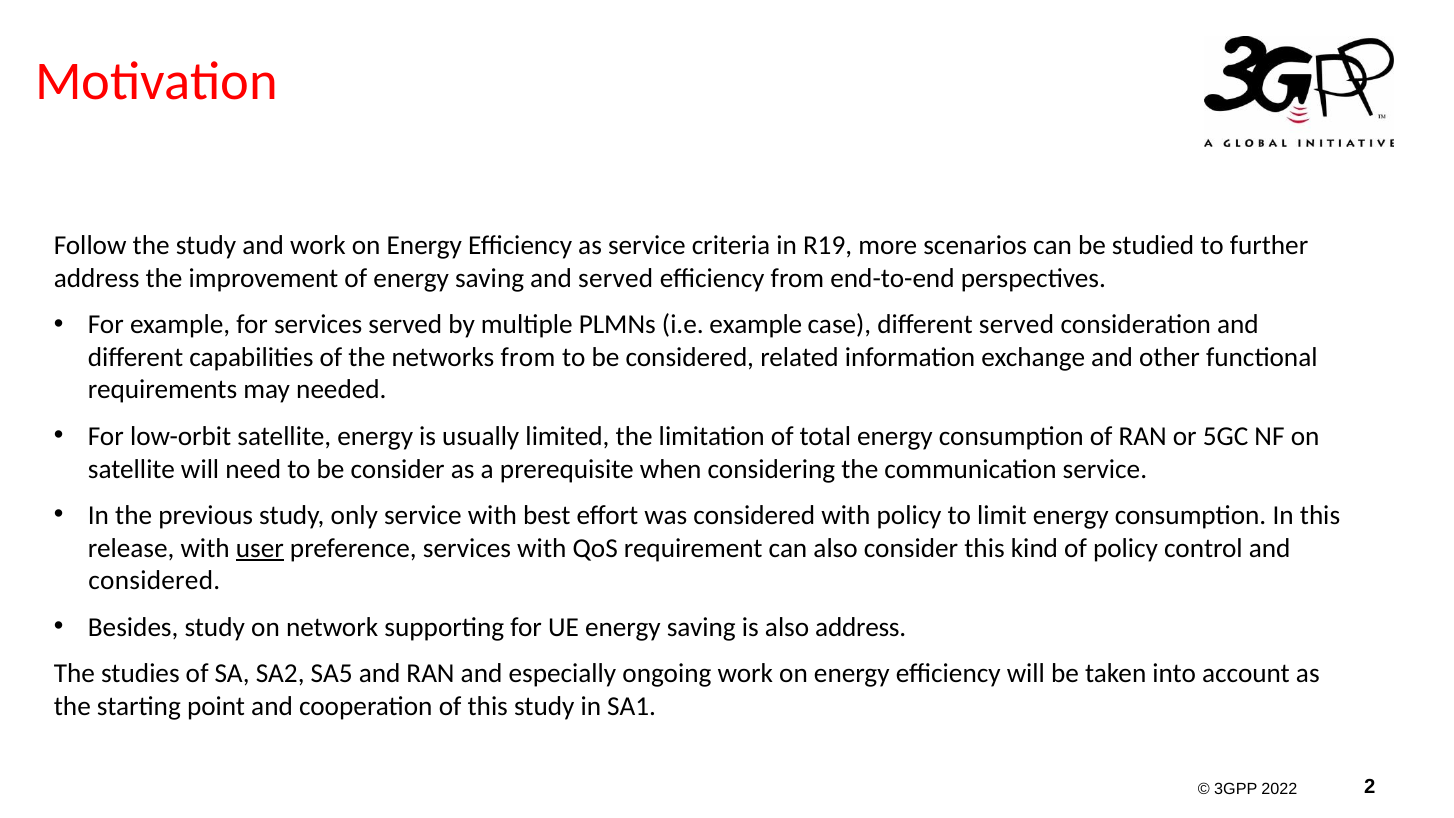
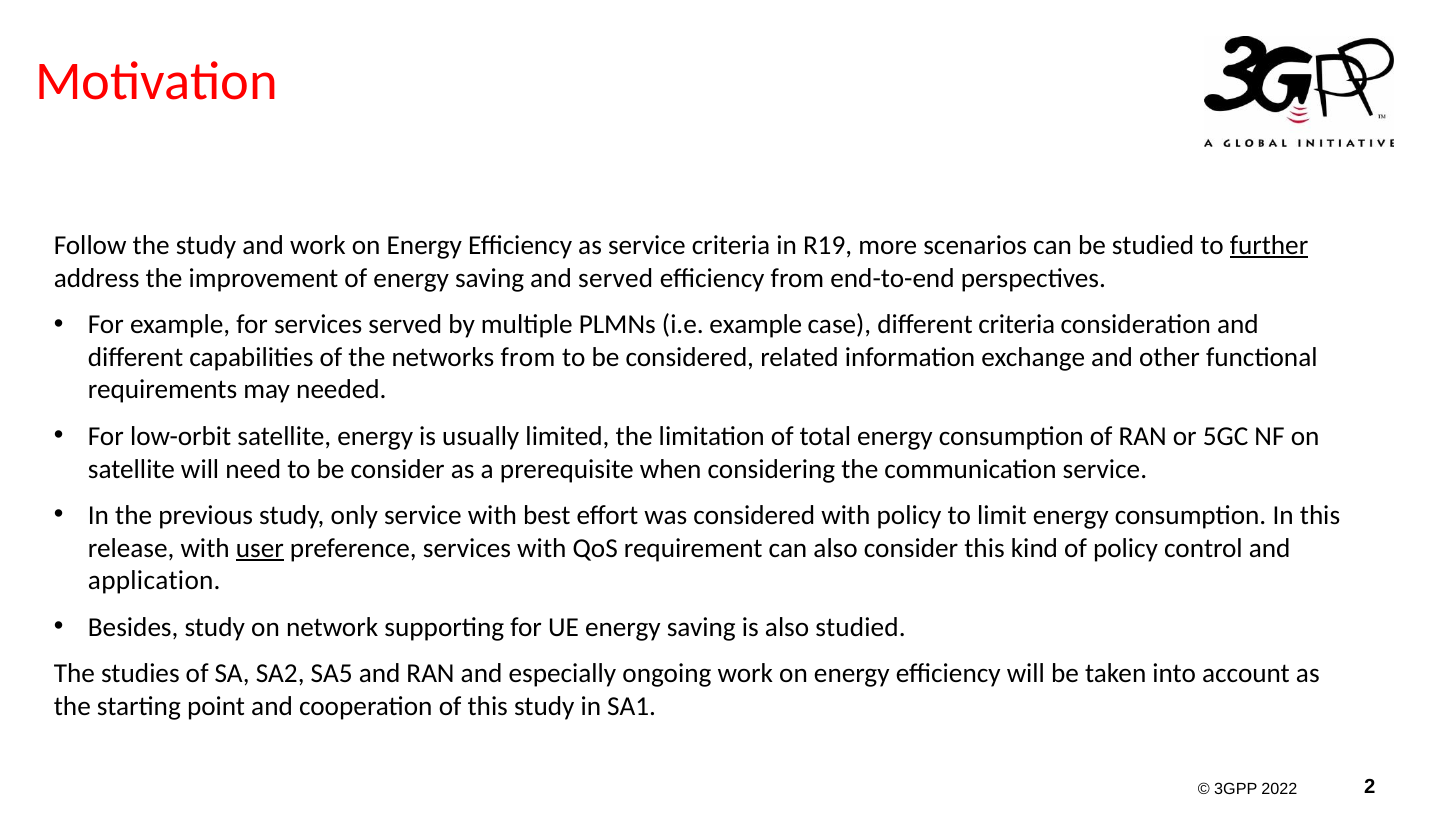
further underline: none -> present (1269, 245)
different served: served -> criteria (1017, 324)
considered: considered -> application (154, 581)
also address: address -> studied (861, 627)
